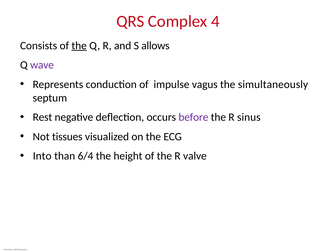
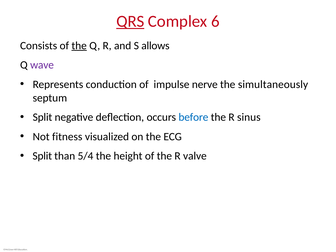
QRS underline: none -> present (130, 21)
4: 4 -> 6 (215, 21)
vagus: vagus -> nerve (205, 84)
Rest: Rest -> Split (42, 117)
before colour: purple -> blue (193, 117)
tissues: tissues -> fitness (67, 137)
Into: Into -> Split (42, 156)
6/4: 6/4 -> 5/4 (85, 156)
